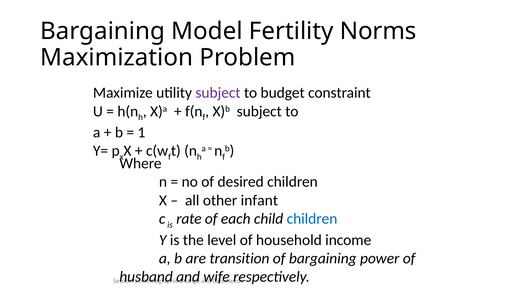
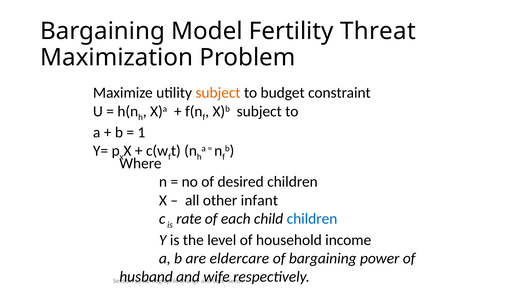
Norms: Norms -> Threat (378, 31)
subject colour: purple -> orange (218, 93)
transition: transition -> eldercare (239, 258)
